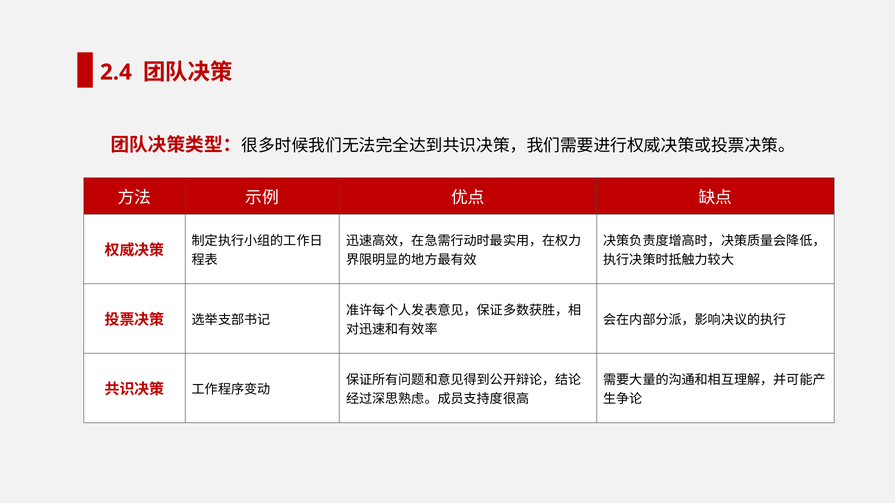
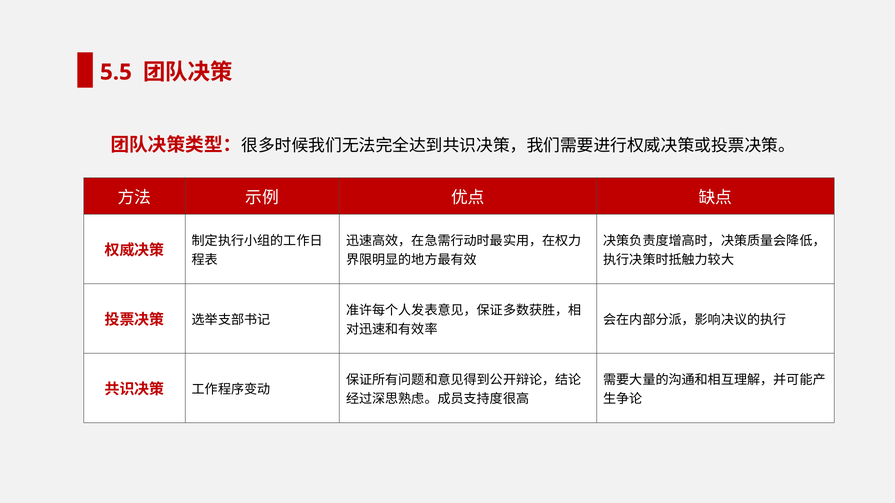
2.4: 2.4 -> 5.5 (116, 72)
